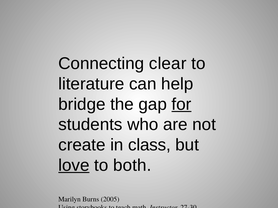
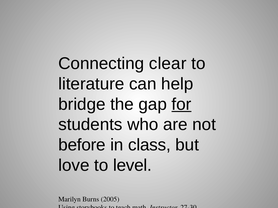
create: create -> before (82, 145)
love underline: present -> none (74, 166)
both: both -> level (132, 166)
